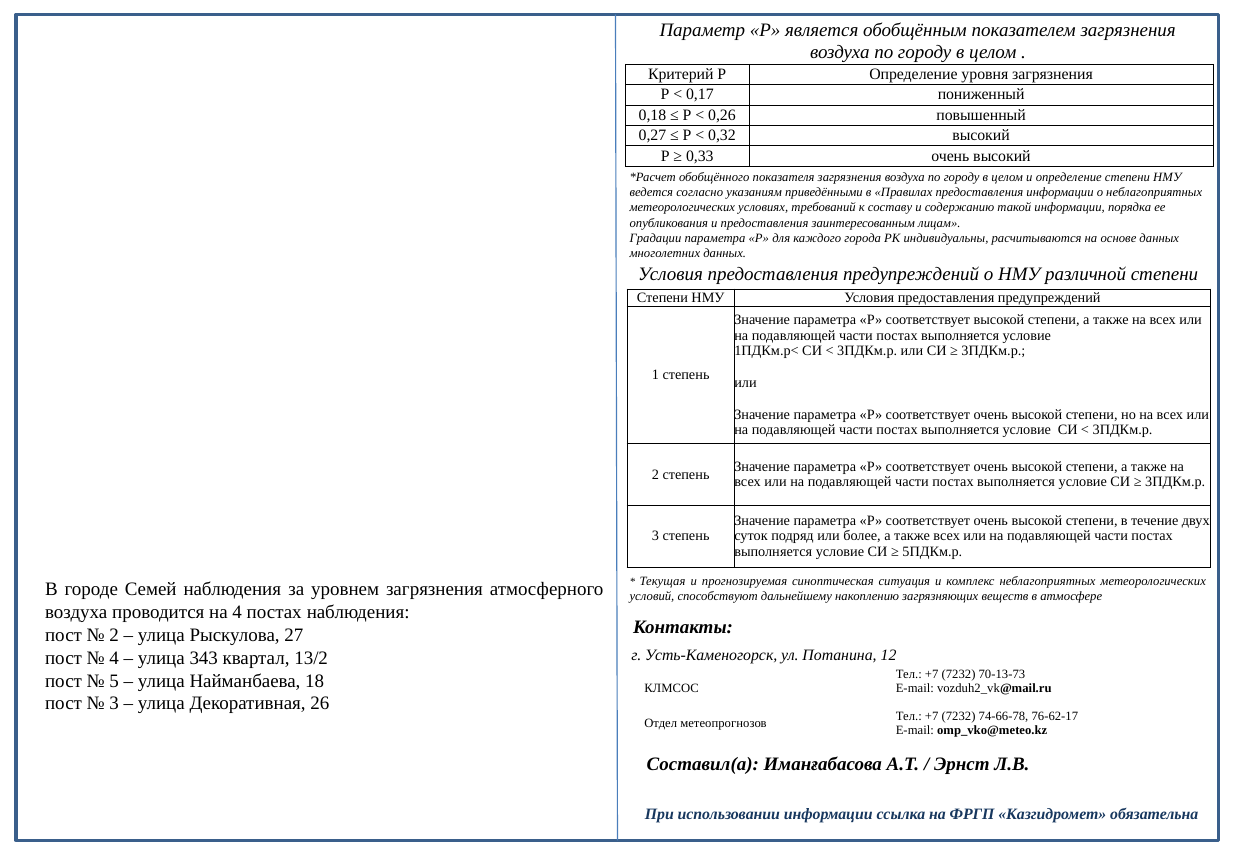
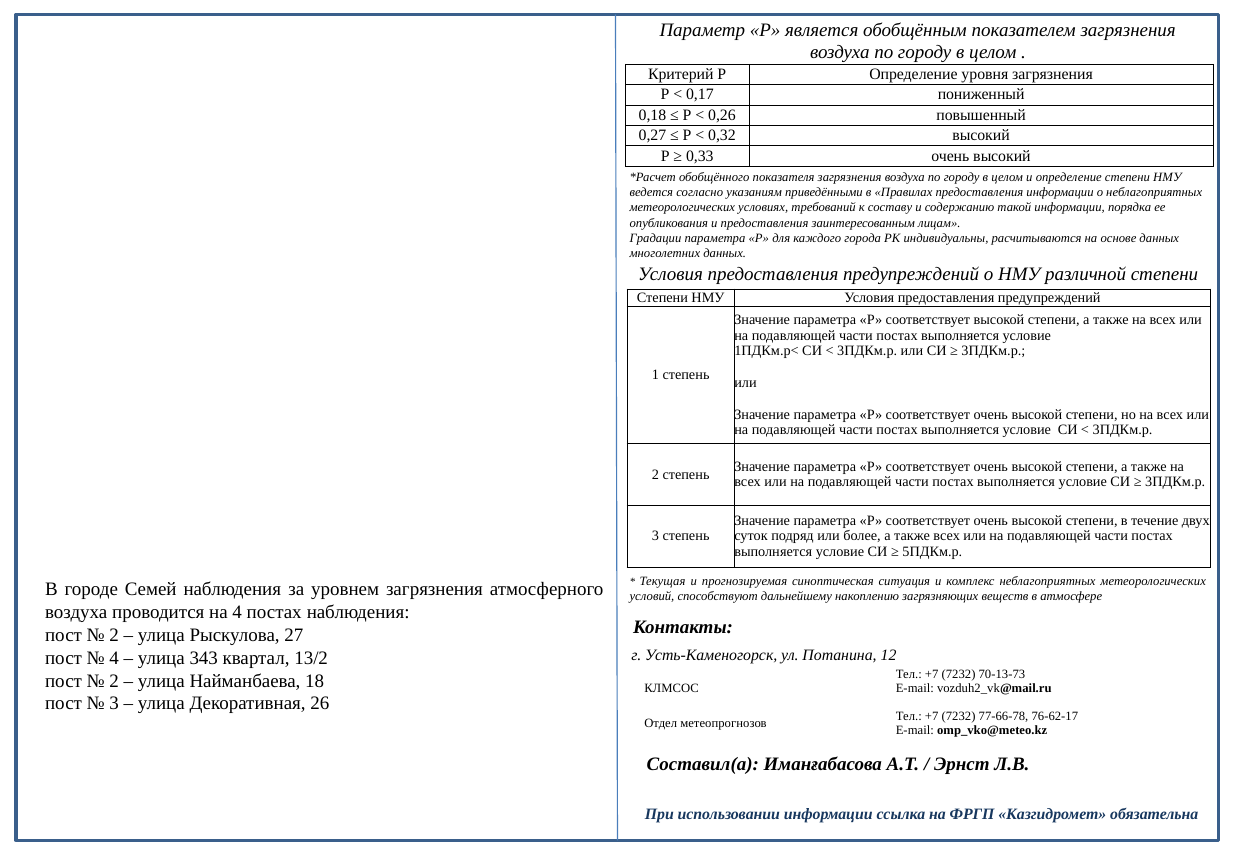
5: 5 -> 2 (114, 681)
74-66-78: 74-66-78 -> 77-66-78 (1004, 716)
